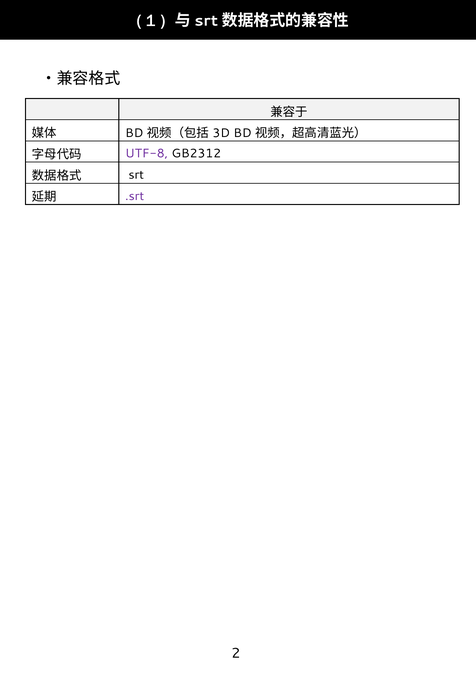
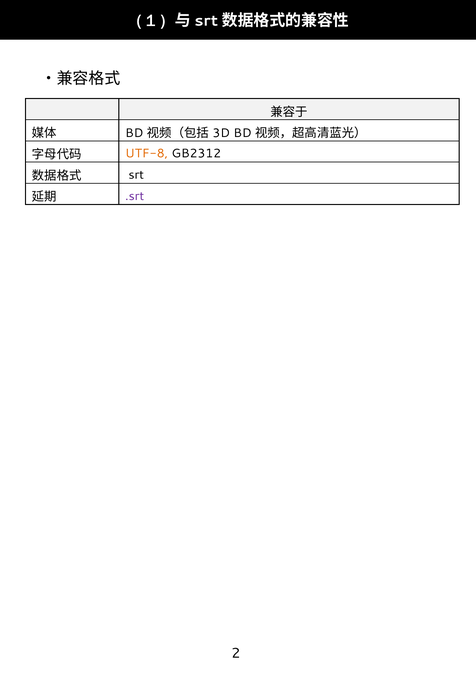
UTF-8 colour: purple -> orange (147, 153)
